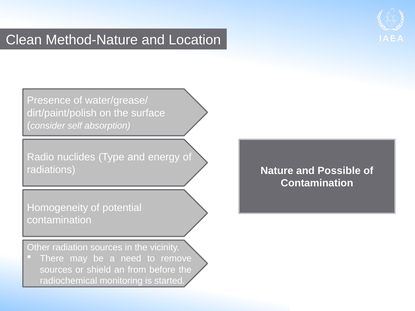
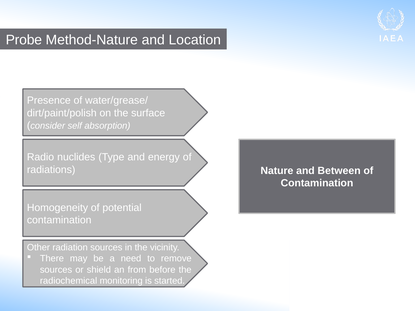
Clean: Clean -> Probe (24, 40)
Possible: Possible -> Between (339, 171)
